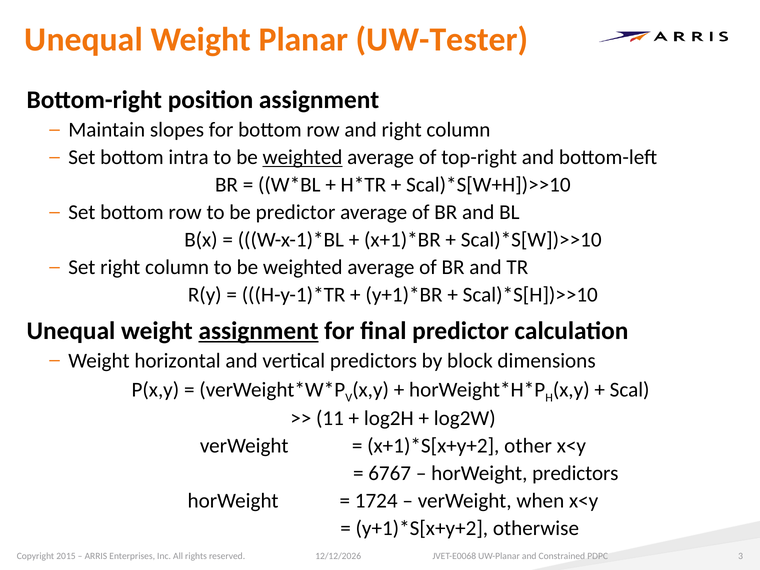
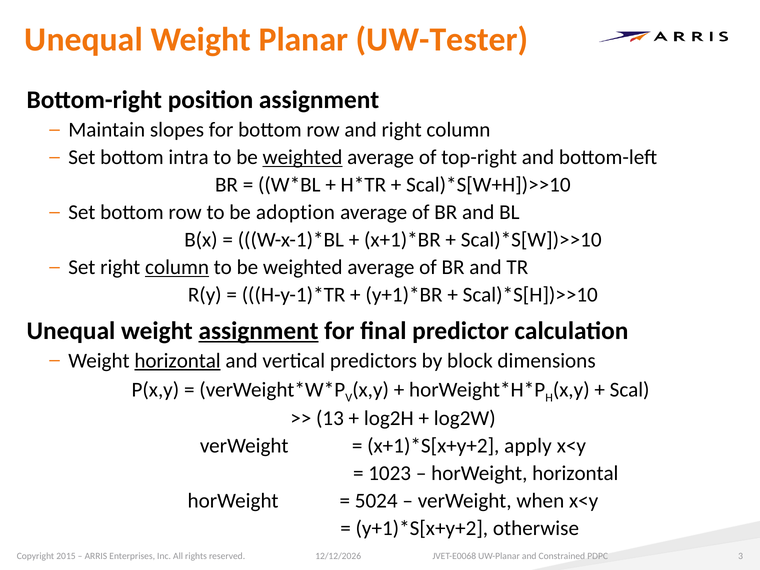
be predictor: predictor -> adoption (295, 212)
column underline: none -> present (177, 267)
horizontal underline: none -> present (178, 361)
11: 11 -> 13 (330, 418)
other: other -> apply (528, 446)
6767: 6767 -> 1023 (390, 473)
horWeight predictors: predictors -> horizontal (575, 473)
1724: 1724 -> 5024 (376, 501)
